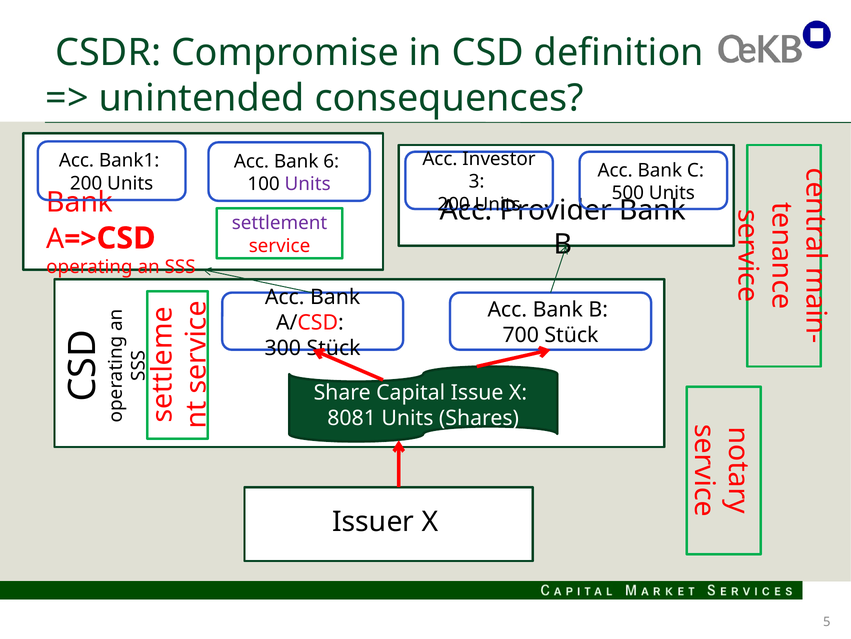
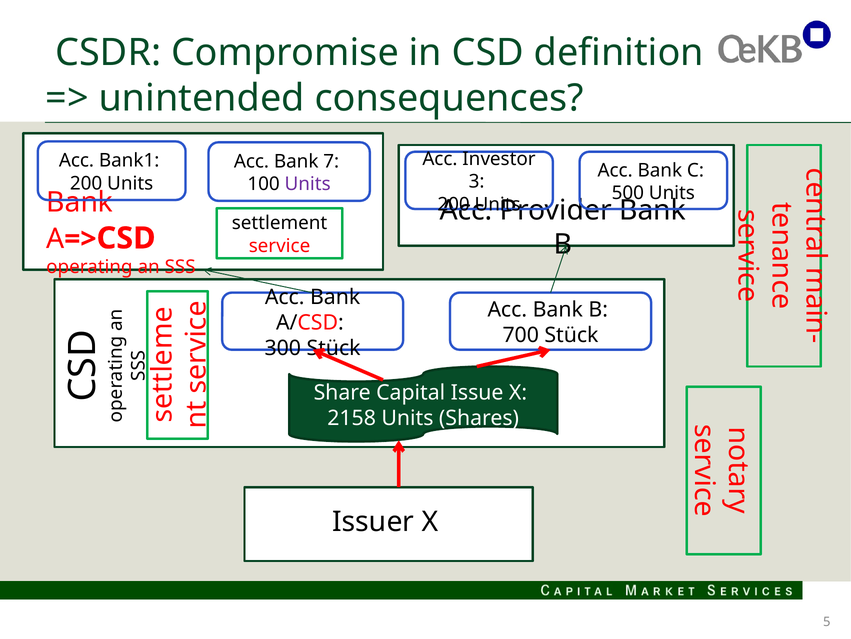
6: 6 -> 7 (331, 161)
settlement colour: purple -> black (280, 223)
8081: 8081 -> 2158 (352, 418)
